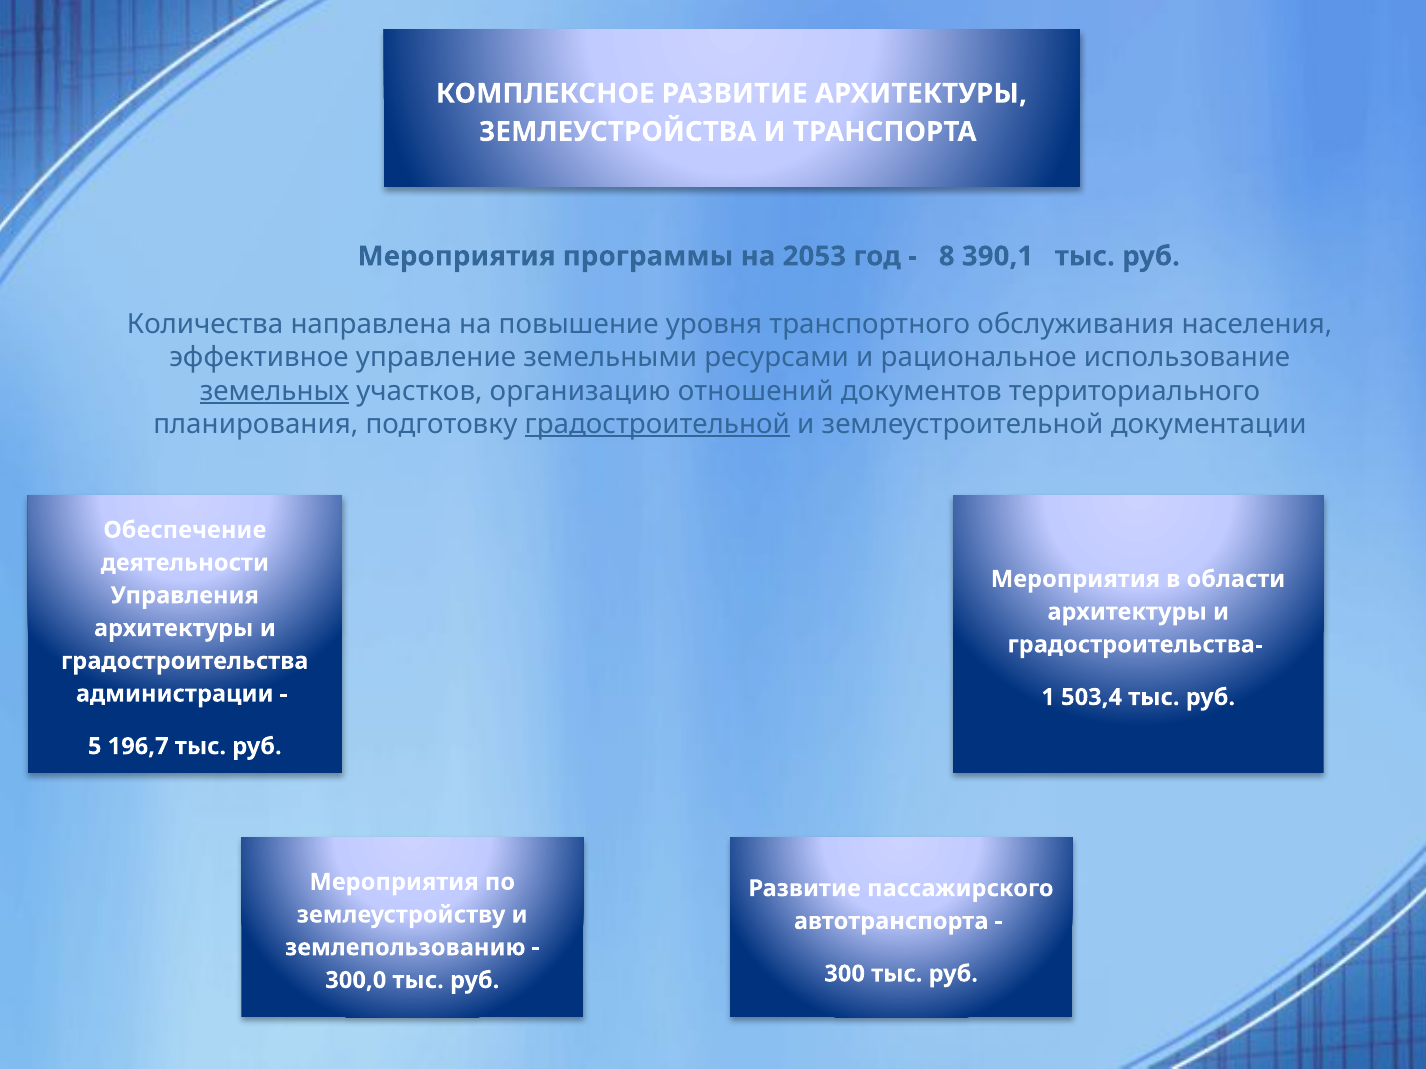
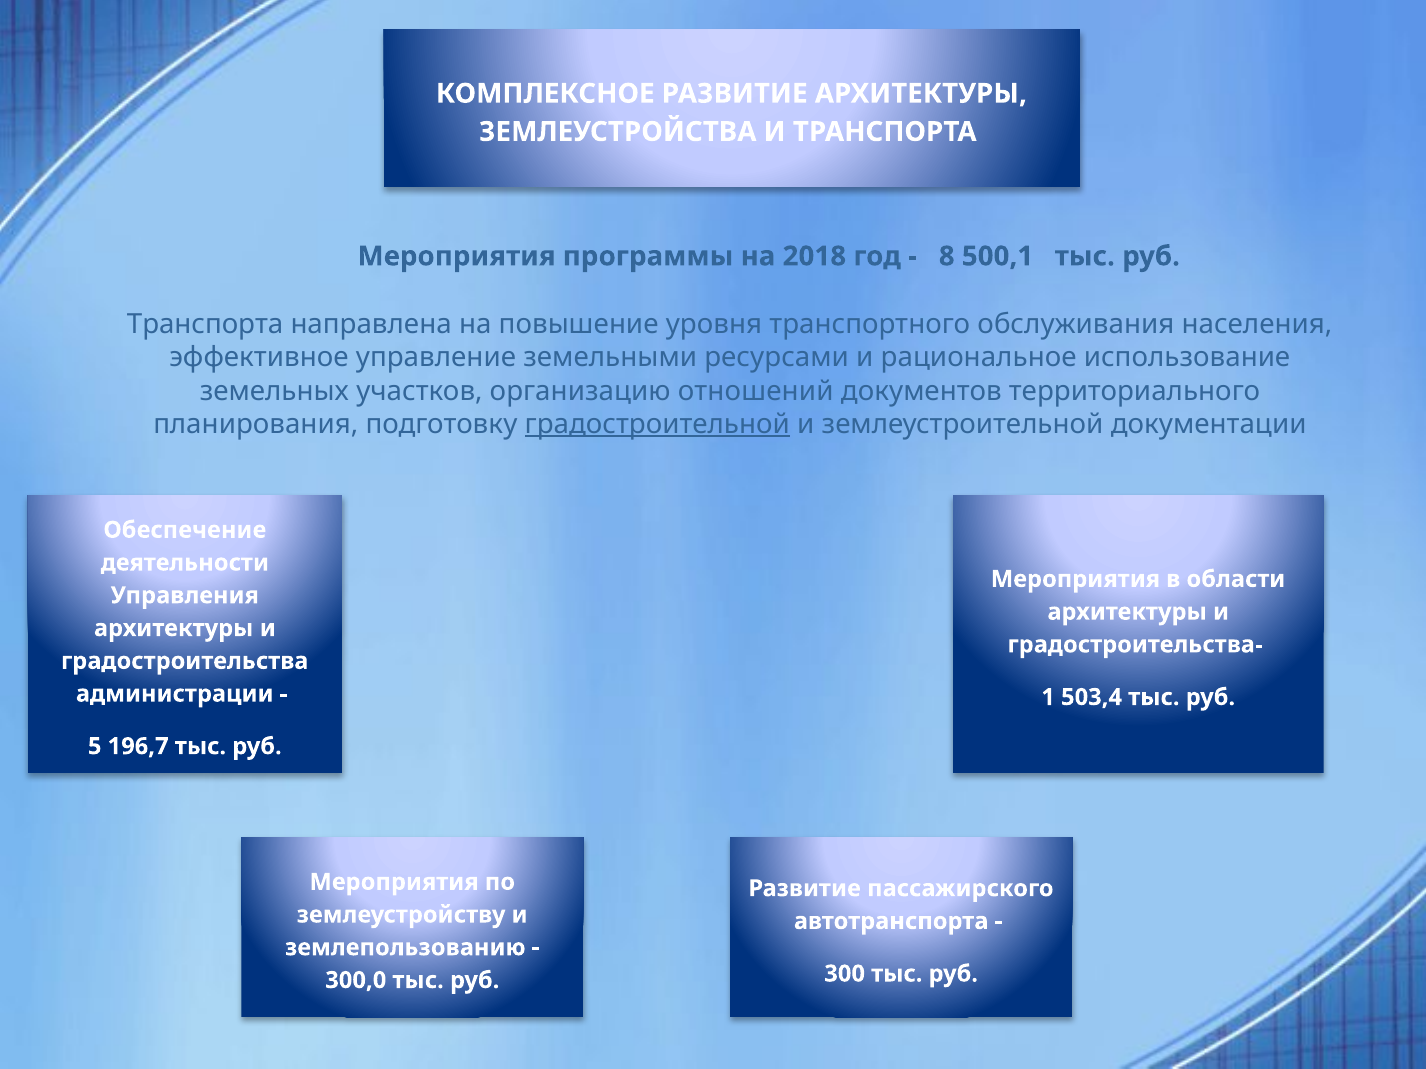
2053: 2053 -> 2018 (814, 256)
390,1: 390,1 -> 500,1 (998, 256)
Количества: Количества -> Транспорта (205, 324)
земельных underline: present -> none (274, 391)
